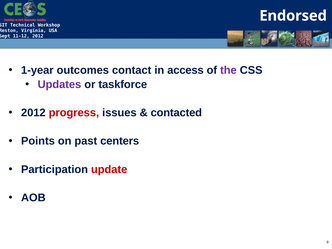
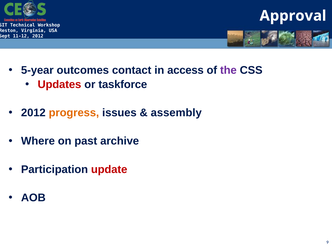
Endorsed: Endorsed -> Approval (293, 16)
1-year: 1-year -> 5-year (37, 70)
Updates colour: purple -> red (59, 84)
progress colour: red -> orange (74, 113)
contacted: contacted -> assembly (176, 113)
Points: Points -> Where (38, 141)
centers: centers -> archive (120, 141)
